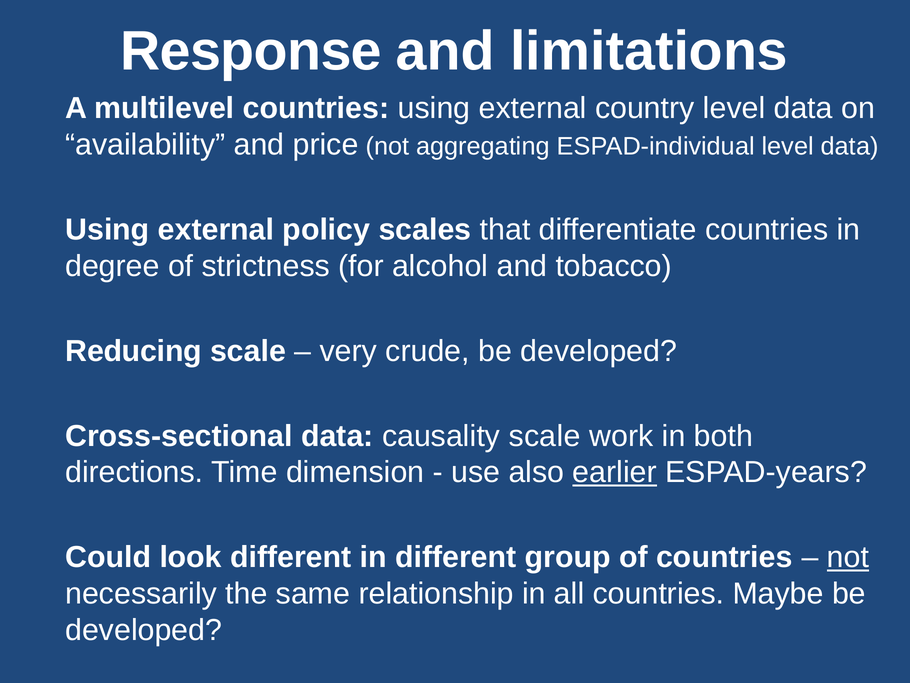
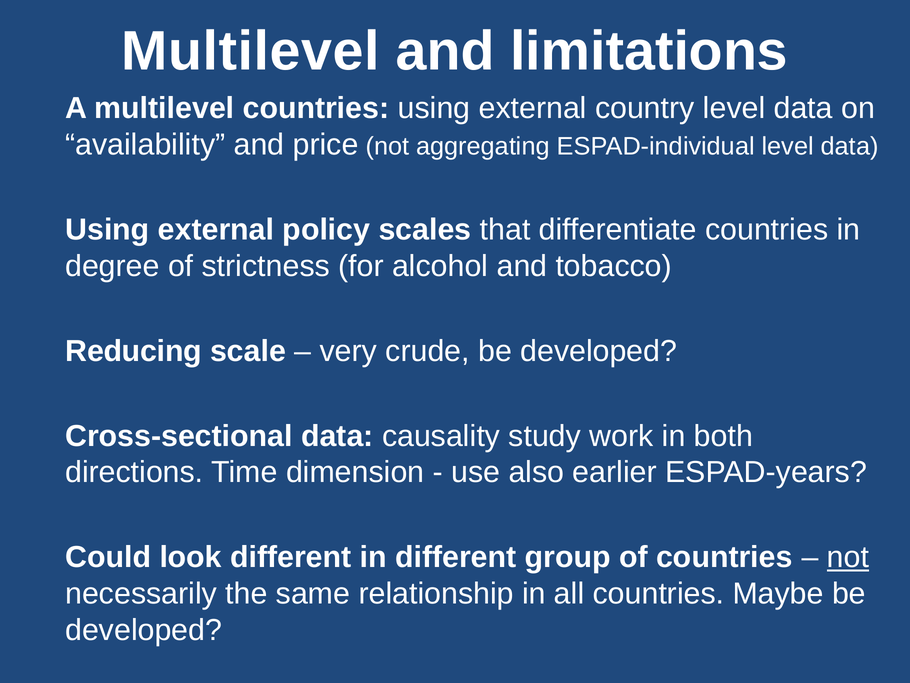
Response: Response -> Multilevel (250, 51)
causality scale: scale -> study (545, 436)
earlier underline: present -> none (615, 472)
